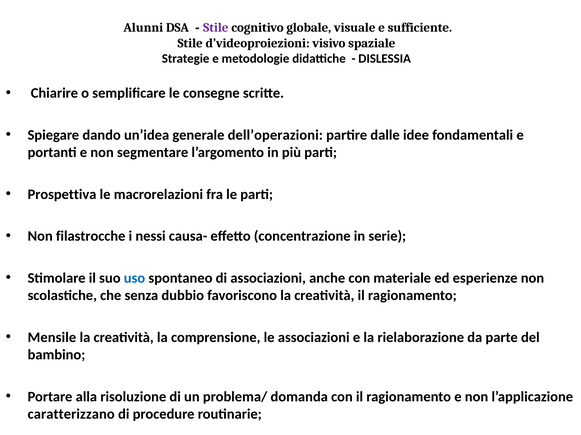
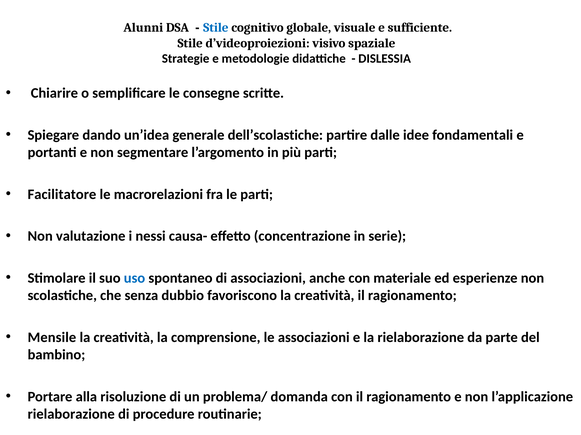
Stile colour: purple -> blue (216, 28)
dell’operazioni: dell’operazioni -> dell’scolastiche (275, 135)
Prospettiva: Prospettiva -> Facilitatore (62, 195)
filastrocche: filastrocche -> valutazione (91, 237)
caratterizzano: caratterizzano -> rielaborazione (71, 415)
